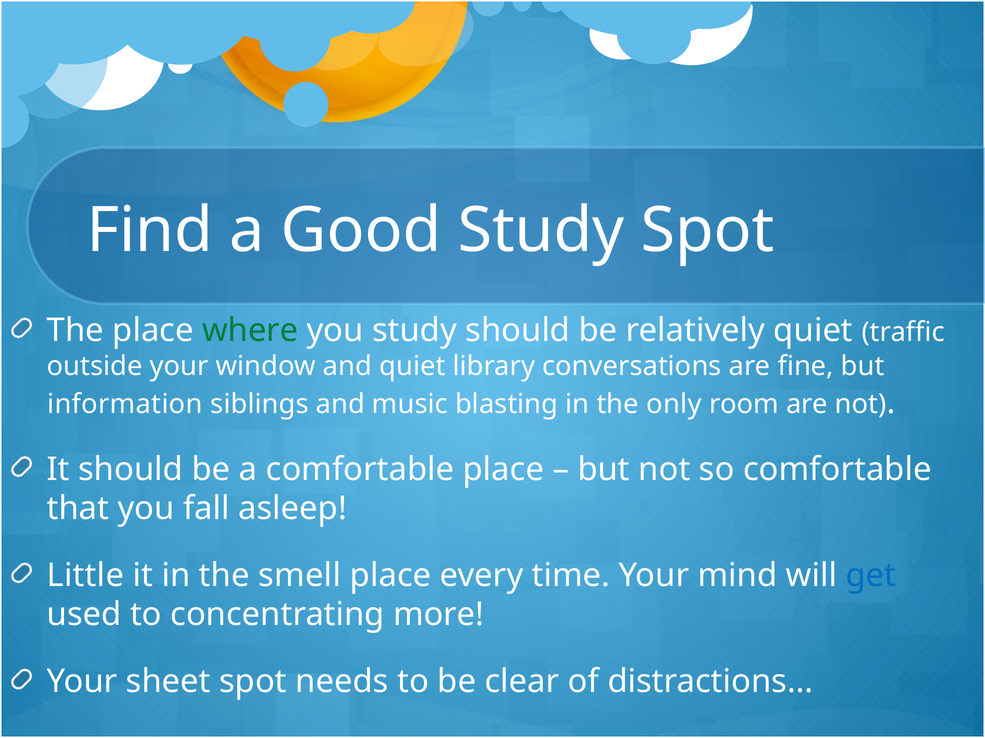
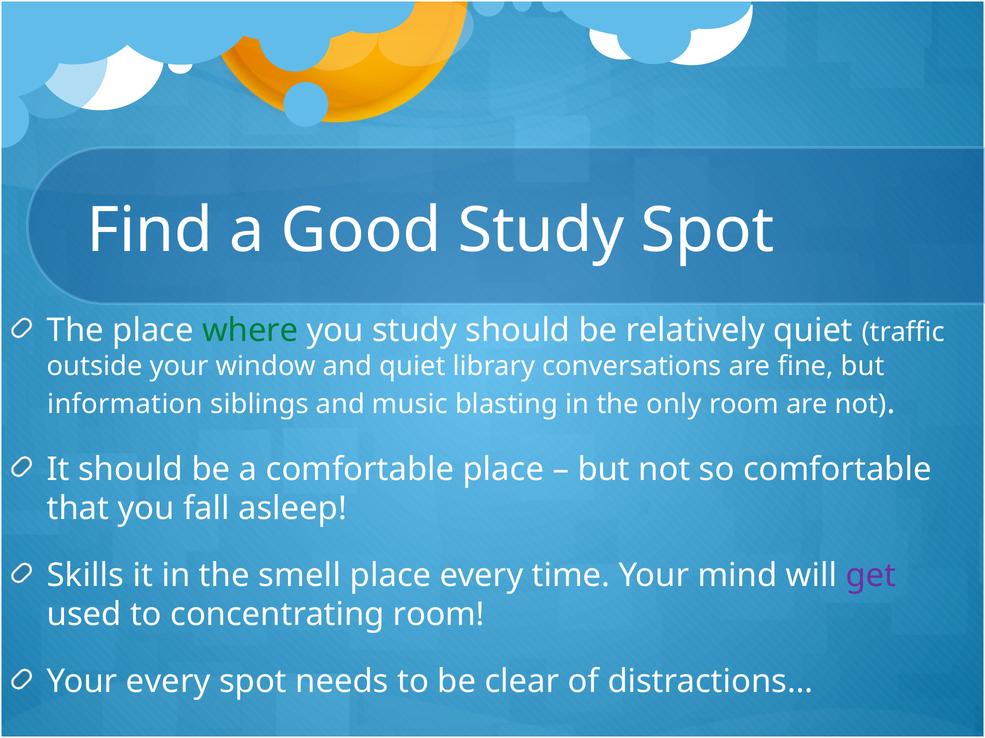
Little: Little -> Skills (85, 576)
get colour: blue -> purple (871, 576)
concentrating more: more -> room (439, 615)
Your sheet: sheet -> every (168, 682)
